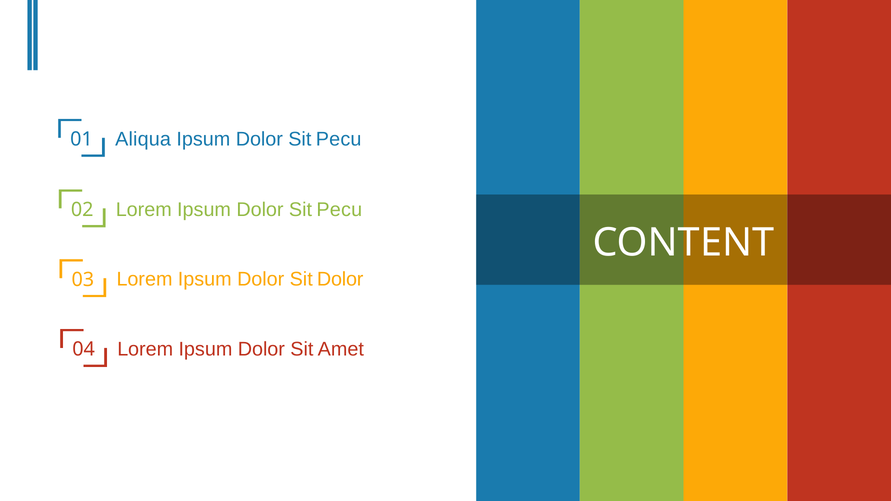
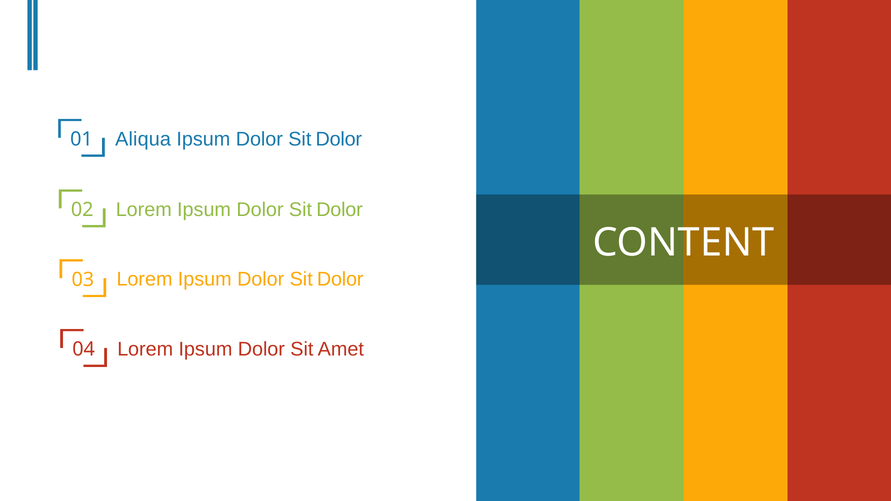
Pecu: Pecu -> Dolor (339, 139)
Pecu: Pecu -> Dolor (340, 210)
